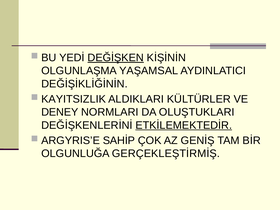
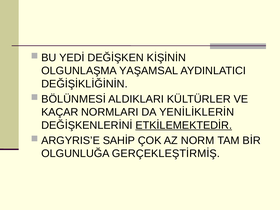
DEĞİŞKEN underline: present -> none (116, 58)
KAYITSIZLIK: KAYITSIZLIK -> BÖLÜNMESİ (74, 99)
DENEY: DENEY -> KAÇAR (60, 112)
OLUŞTUKLARI: OLUŞTUKLARI -> YENİLİKLERİN (197, 112)
GENİŞ: GENİŞ -> NORM (198, 141)
